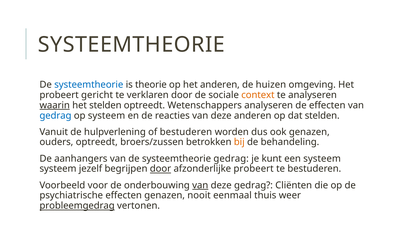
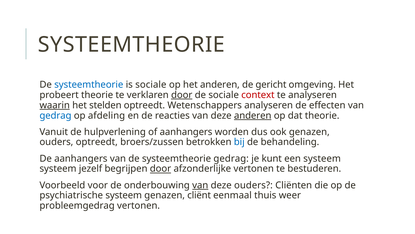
is theorie: theorie -> sociale (151, 84)
huizen: huizen -> gericht (271, 84)
probeert gericht: gericht -> theorie (97, 95)
door underline: none -> present (182, 95)
context colour: orange -> red (258, 95)
op systeem: systeem -> afdeling (107, 115)
anderen underline: none -> present (253, 115)
dat stelden: stelden -> theorie (322, 115)
of bestuderen: bestuderen -> aanhangers (186, 132)
bij colour: orange -> blue (239, 142)
afzonderlijke probeert: probeert -> vertonen (254, 168)
deze gedrag: gedrag -> ouders (253, 185)
psychiatrische effecten: effecten -> systeem (124, 195)
nooit: nooit -> cliënt (199, 195)
probleemgedrag underline: present -> none (77, 205)
